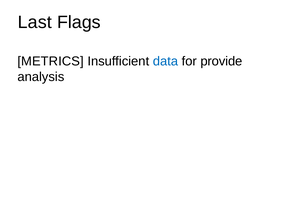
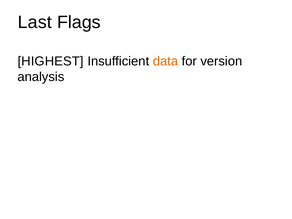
METRICS: METRICS -> HIGHEST (51, 61)
data colour: blue -> orange (165, 61)
provide: provide -> version (221, 61)
